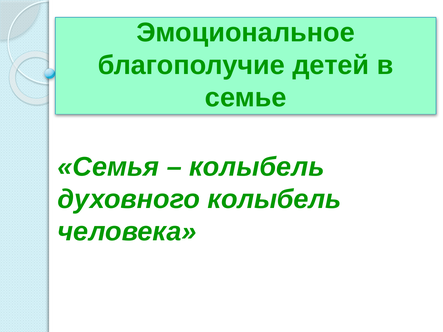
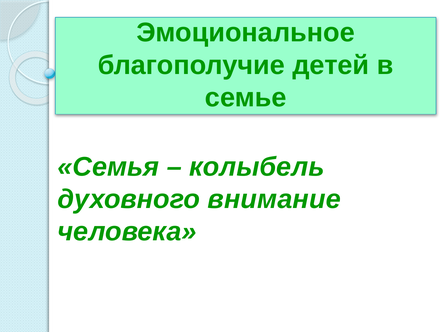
духовного колыбель: колыбель -> внимание (274, 199)
